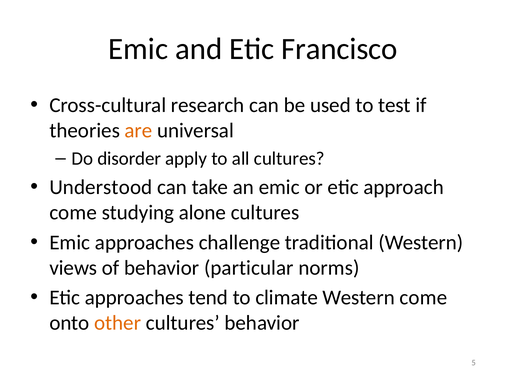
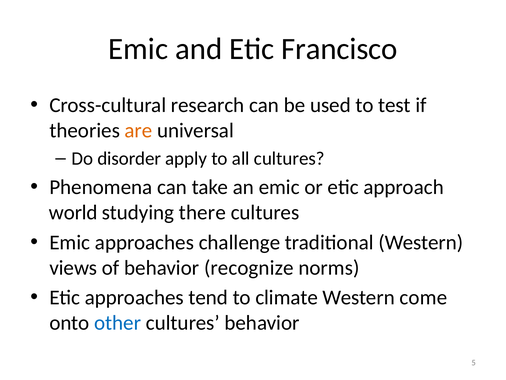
Understood: Understood -> Phenomena (101, 187)
come: come -> world (73, 212)
alone: alone -> there (202, 212)
particular: particular -> recognize (249, 267)
other colour: orange -> blue (118, 323)
